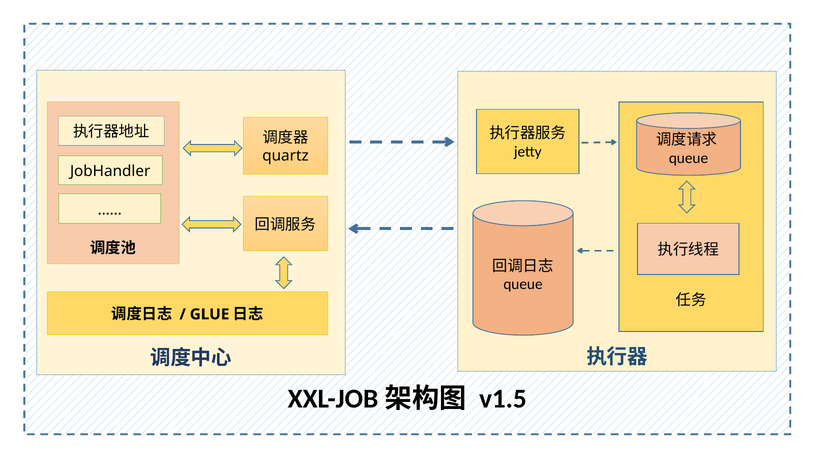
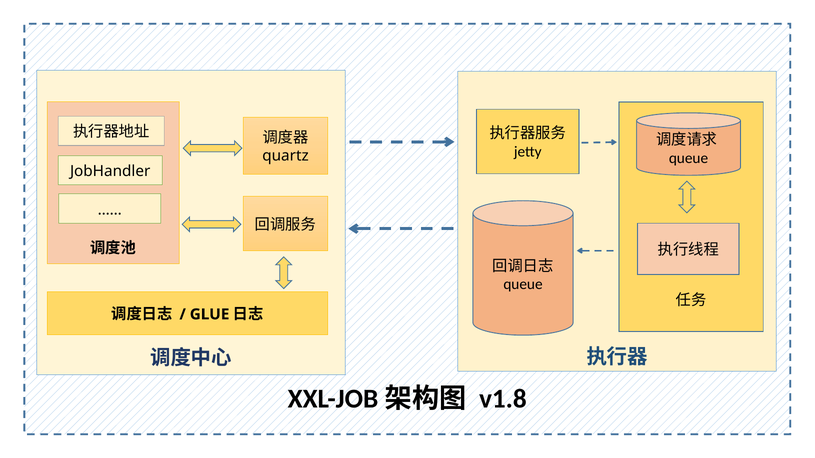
v1.5: v1.5 -> v1.8 (503, 399)
